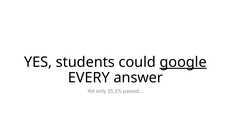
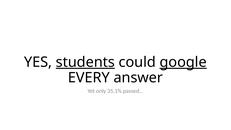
students underline: none -> present (85, 62)
